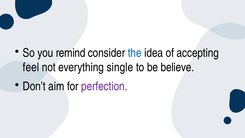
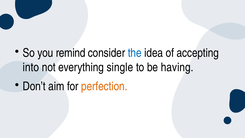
feel: feel -> into (31, 67)
believe: believe -> having (177, 67)
perfection colour: purple -> orange (104, 86)
